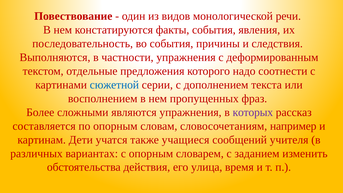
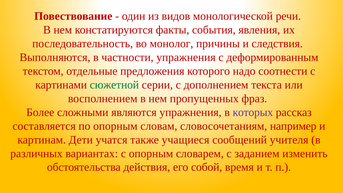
во события: события -> монолог (171, 44)
сюжетной colour: blue -> green (114, 85)
улица: улица -> собой (207, 167)
